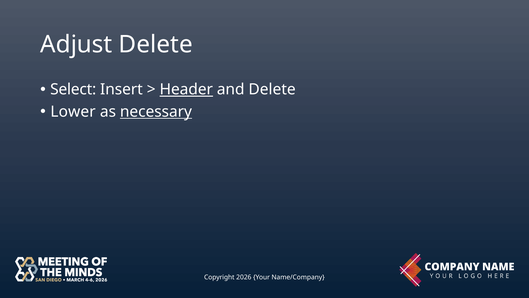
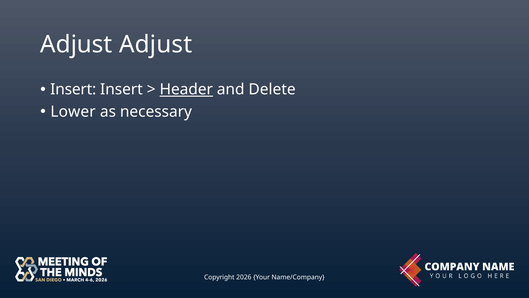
Adjust Delete: Delete -> Adjust (156, 44)
Select: Select -> Insert (73, 89)
necessary underline: present -> none (156, 112)
